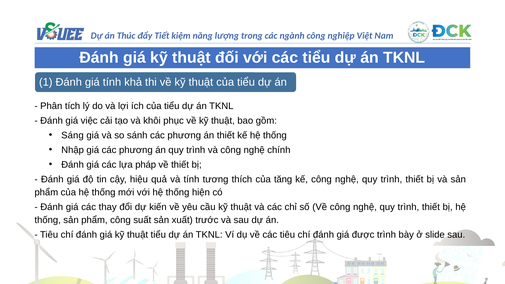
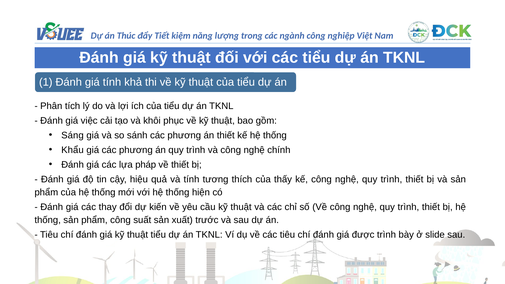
Nhập: Nhập -> Khẩu (73, 150)
tăng: tăng -> thấy (283, 179)
